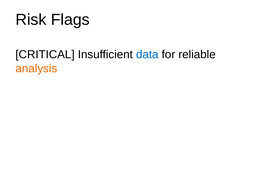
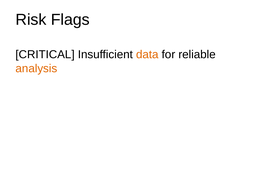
data colour: blue -> orange (147, 55)
